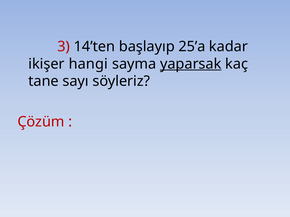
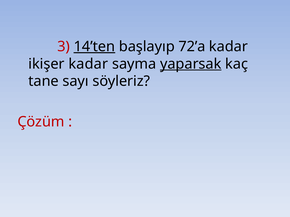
14’ten underline: none -> present (94, 47)
25’a: 25’a -> 72’a (192, 47)
ikişer hangi: hangi -> kadar (88, 64)
